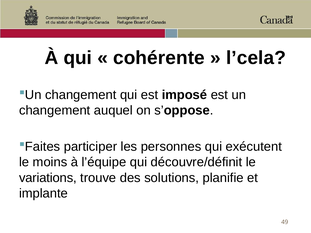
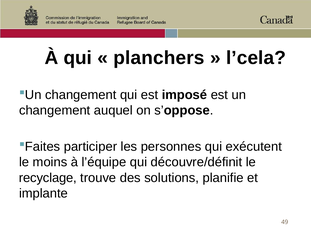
cohérente: cohérente -> planchers (159, 58)
variations: variations -> recyclage (48, 178)
